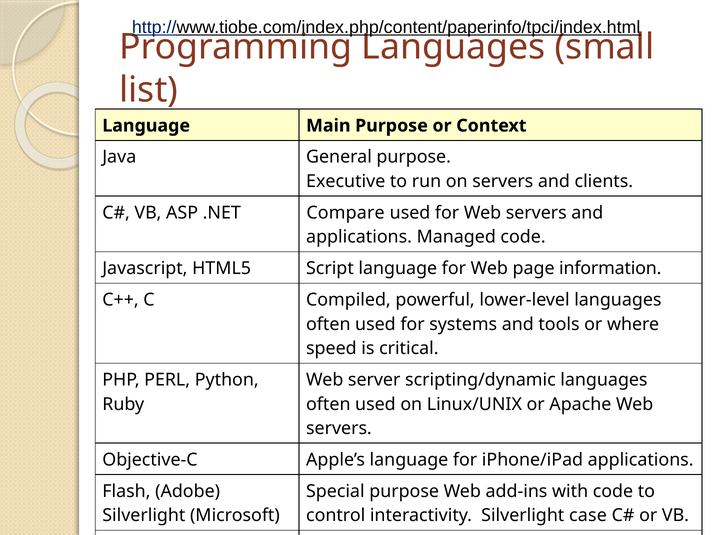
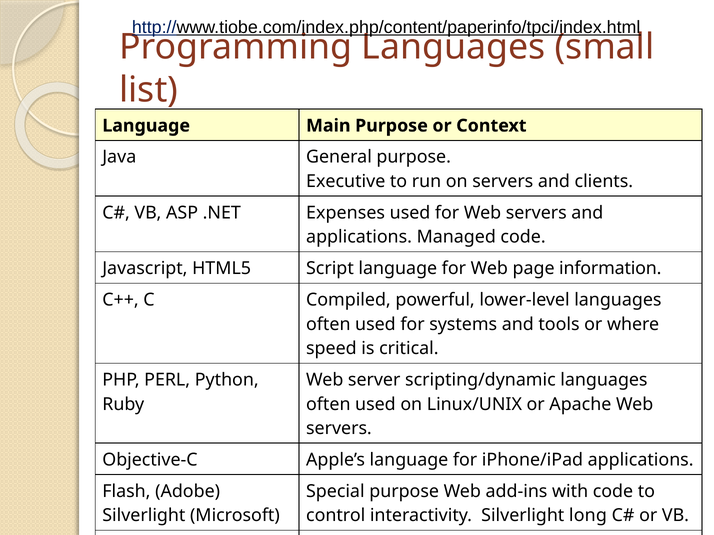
Compare: Compare -> Expenses (346, 213)
case: case -> long (588, 516)
